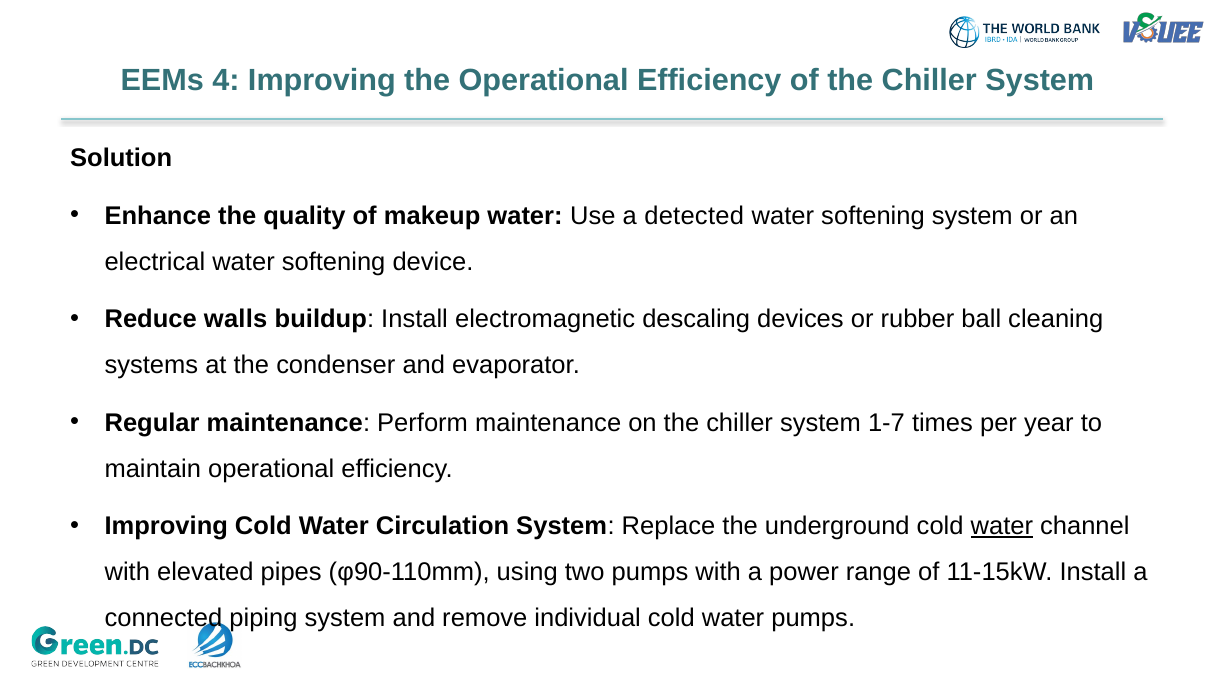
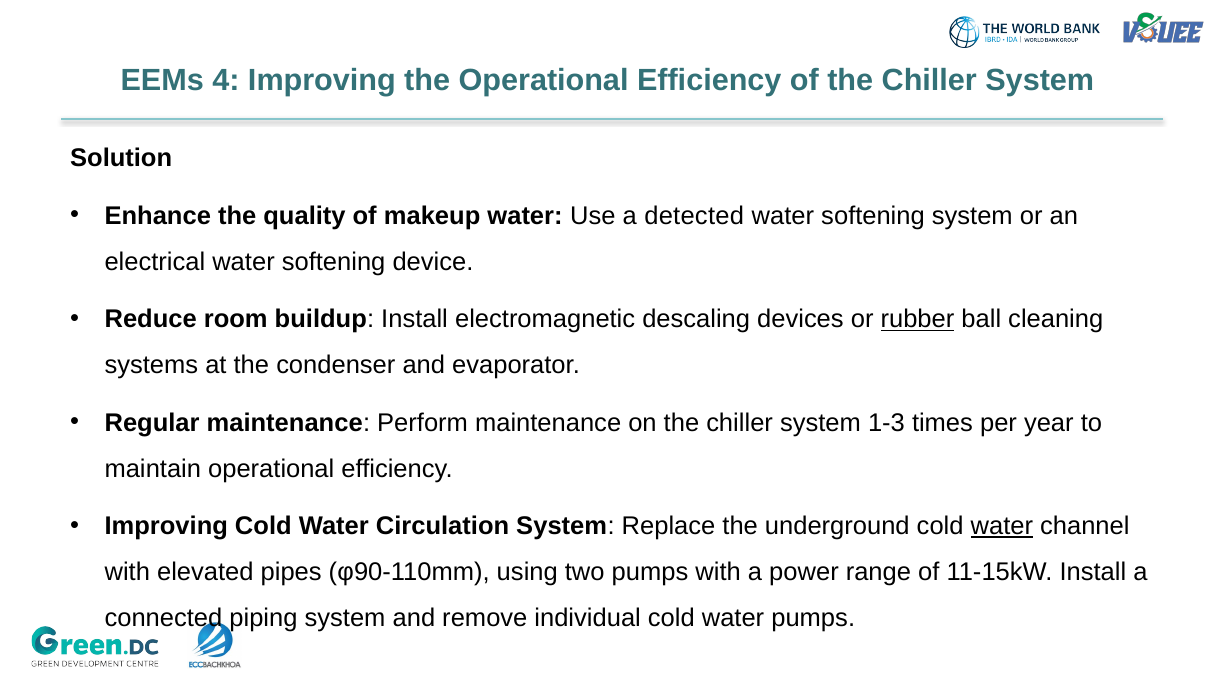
walls: walls -> room (236, 319)
rubber underline: none -> present (917, 319)
1-7: 1-7 -> 1-3 (886, 422)
